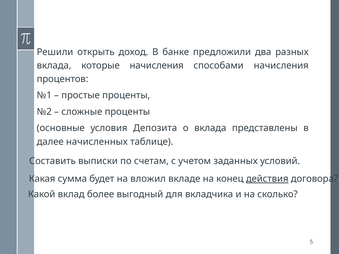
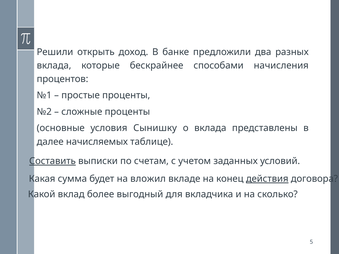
которые начисления: начисления -> бескрайнее (157, 66)
Депозита: Депозита -> Сынишку (155, 128)
начисленных: начисленных -> начисляемых (97, 142)
Составить underline: none -> present (52, 161)
